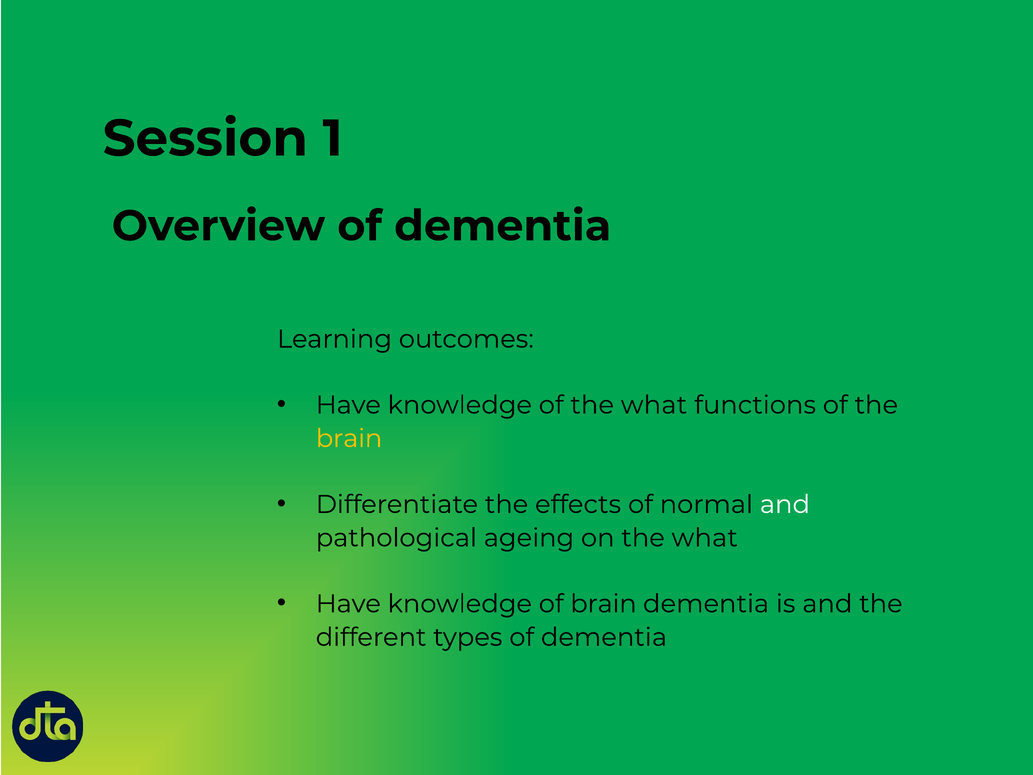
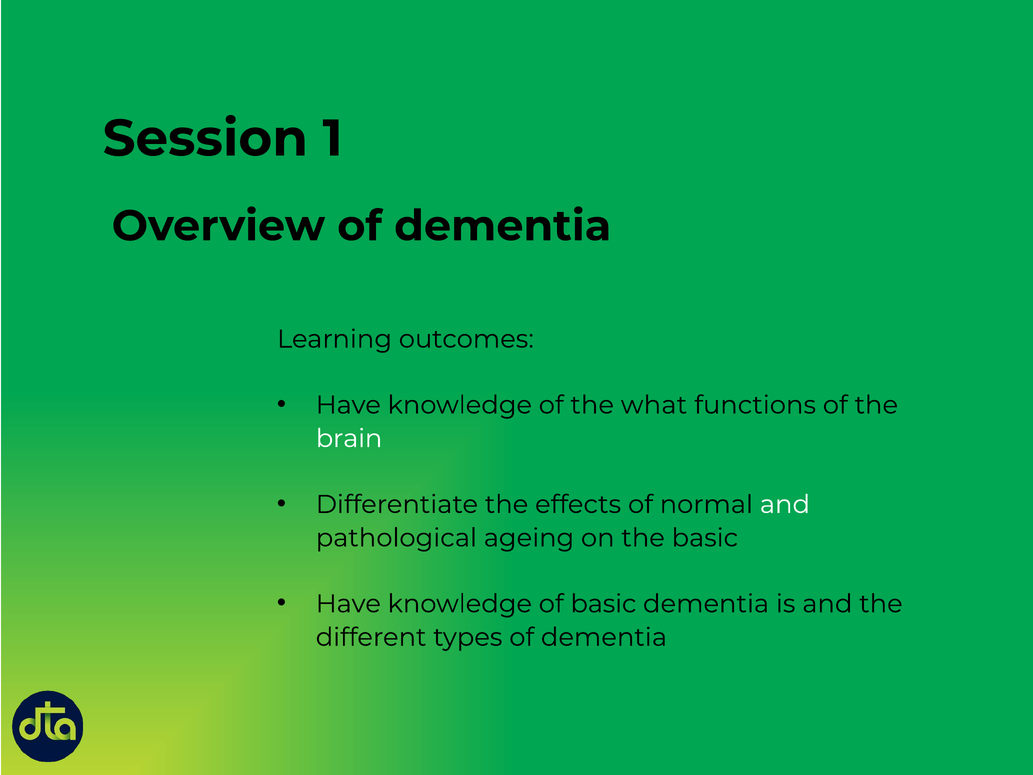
brain colour: yellow -> white (349, 438)
on the what: what -> basic (705, 538)
of brain: brain -> basic (603, 604)
